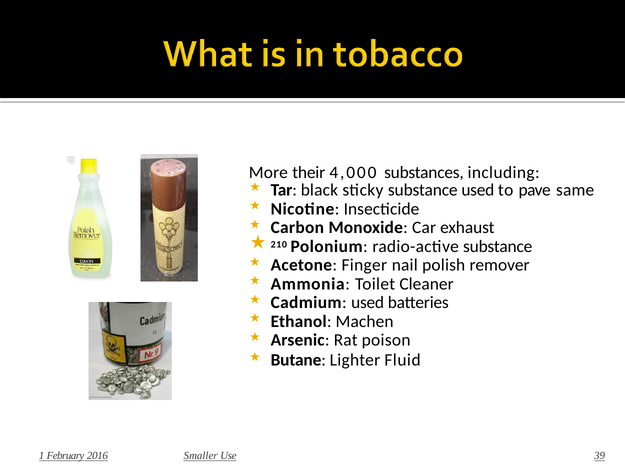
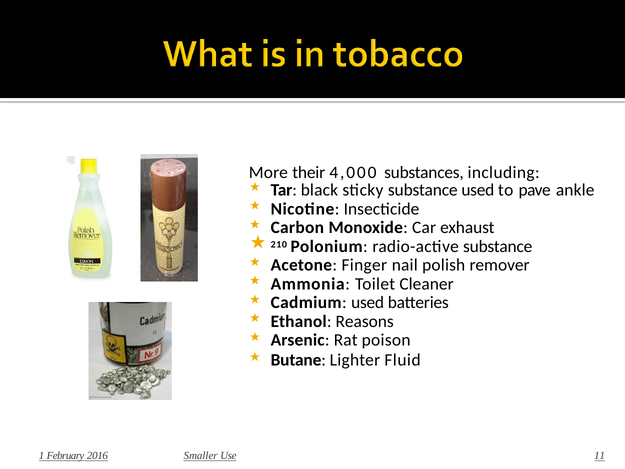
same: same -> ankle (575, 190)
Machen: Machen -> Reasons (365, 321)
39: 39 -> 11 (600, 456)
